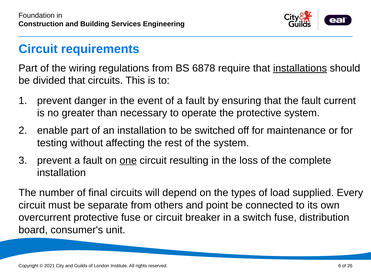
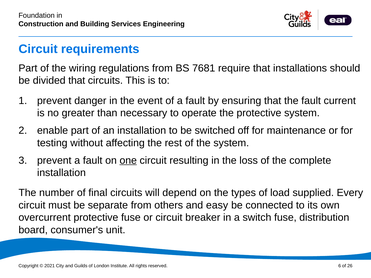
6878: 6878 -> 7681 (204, 68)
installations underline: present -> none (300, 68)
point: point -> easy (217, 205)
